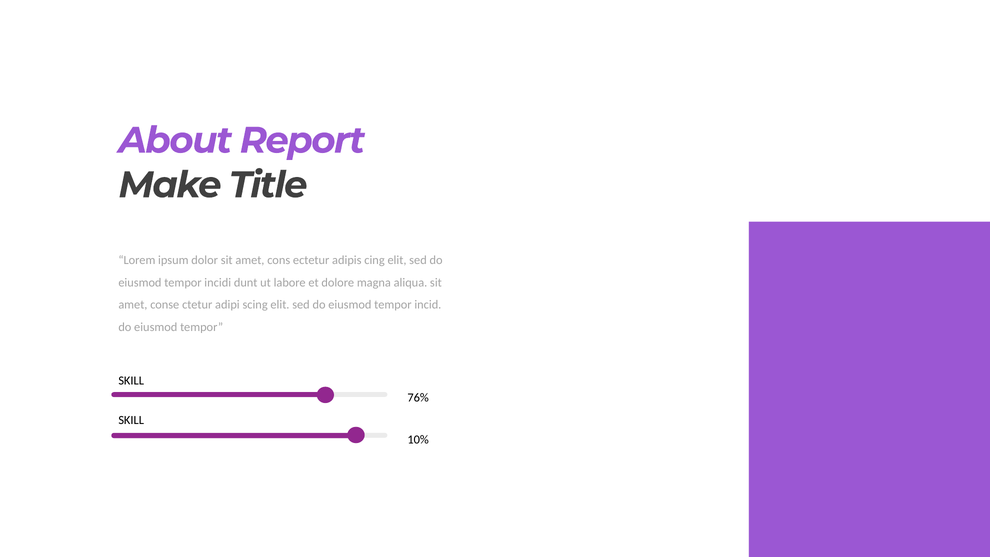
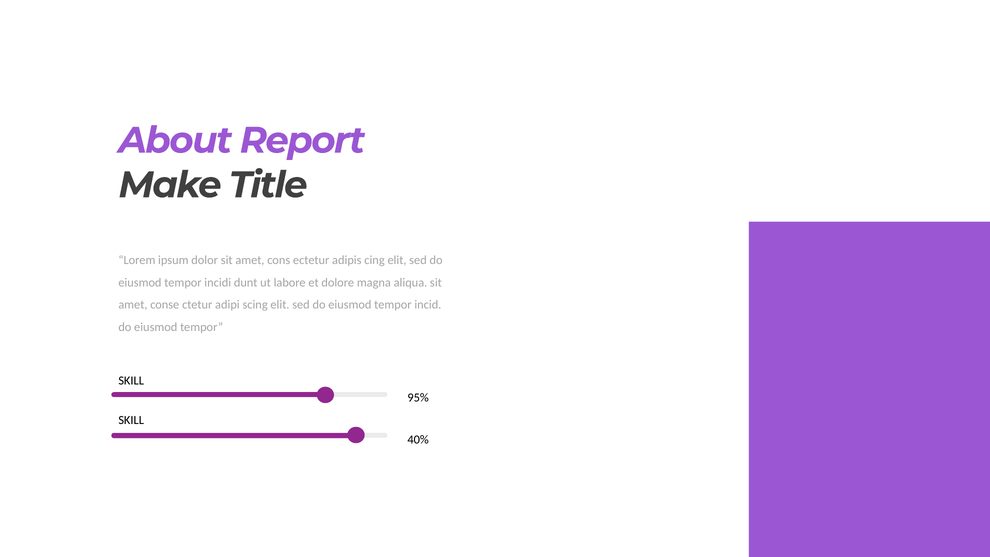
76%: 76% -> 95% (418, 398)
10%: 10% -> 40% (418, 440)
